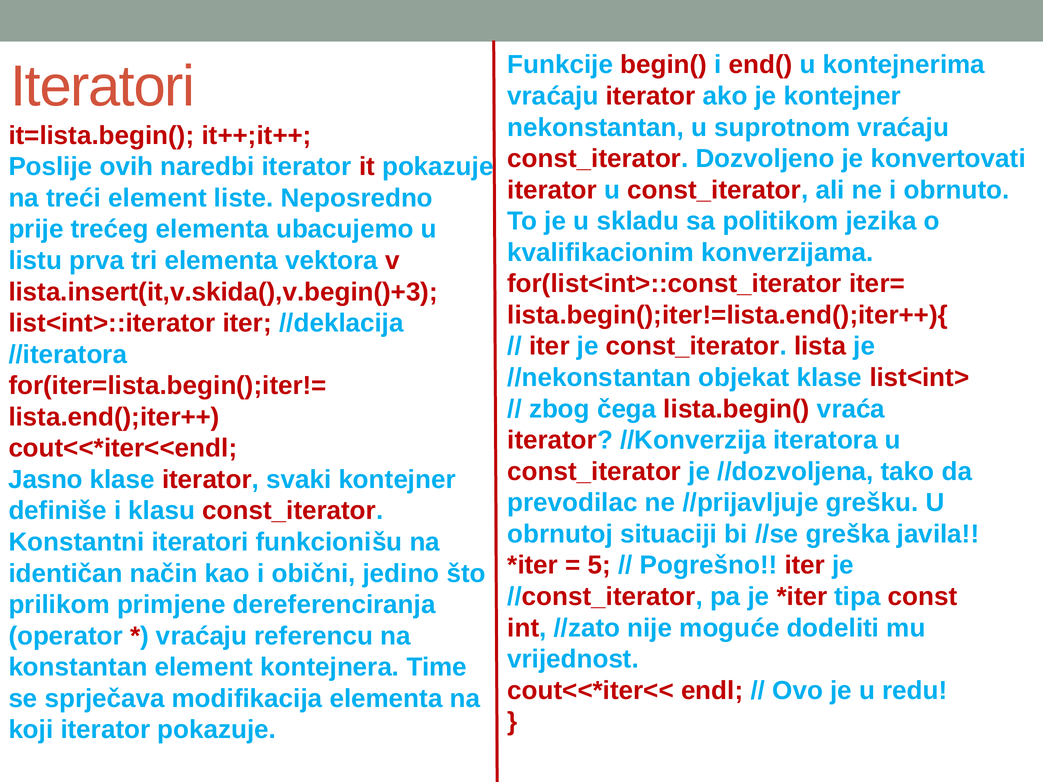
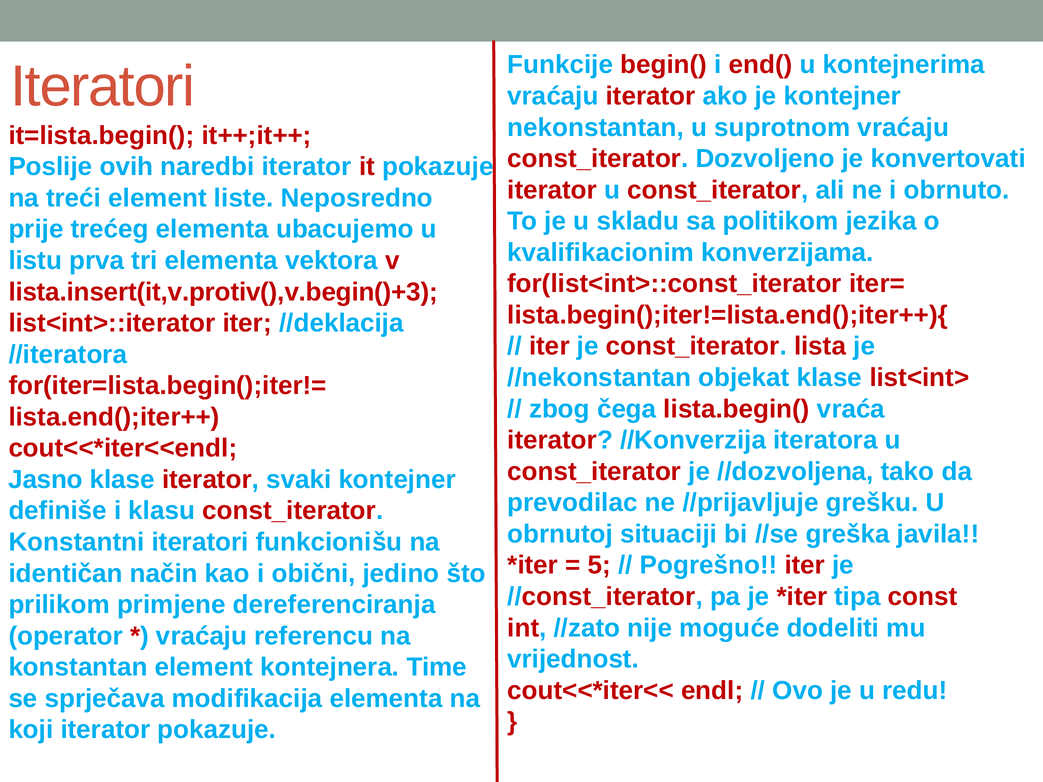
lista.insert(it,v.skida(),v.begin()+3: lista.insert(it,v.skida(),v.begin()+3 -> lista.insert(it,v.protiv(),v.begin()+3 (223, 292)
